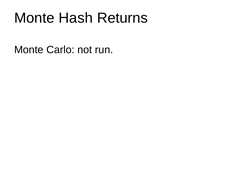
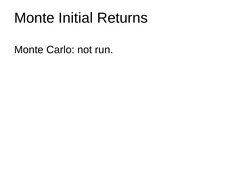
Hash: Hash -> Initial (76, 18)
